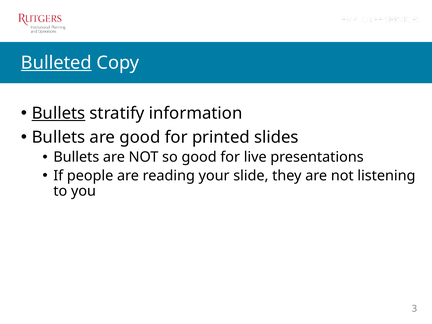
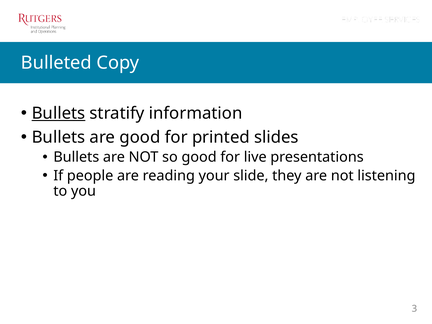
Bulleted underline: present -> none (56, 63)
